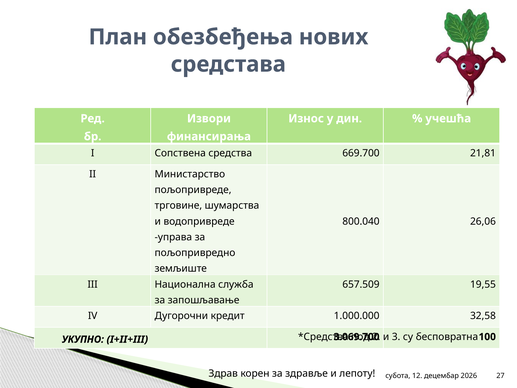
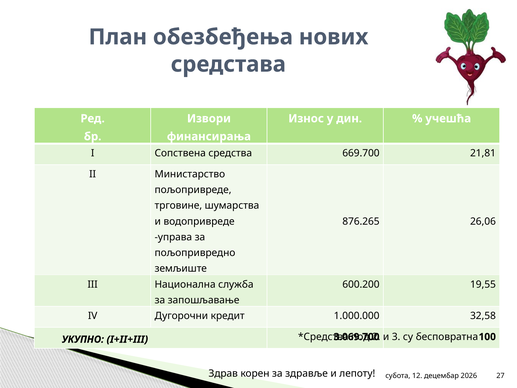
800.040: 800.040 -> 876.265 (361, 221)
657.509: 657.509 -> 600.200 (361, 284)
